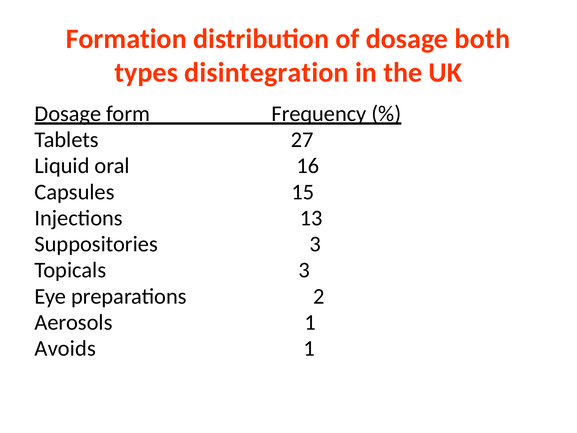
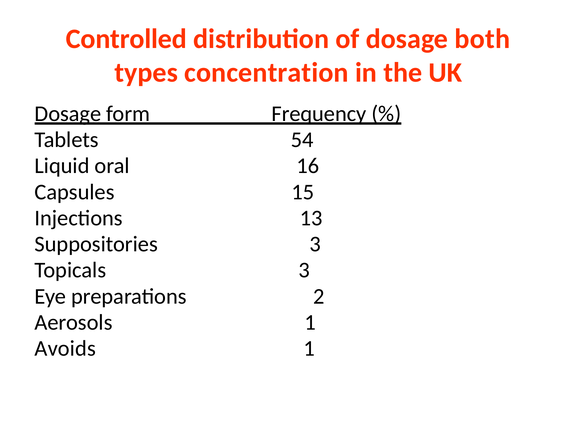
Formation: Formation -> Controlled (126, 39)
disintegration: disintegration -> concentration (266, 73)
27: 27 -> 54 (302, 140)
